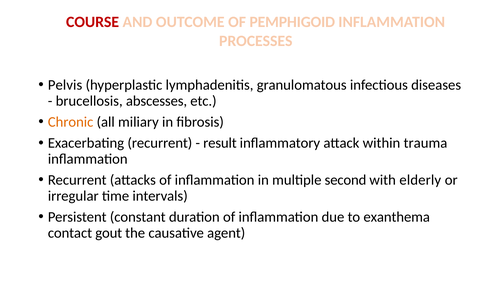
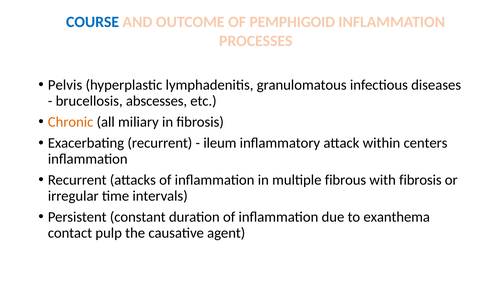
COURSE colour: red -> blue (93, 22)
result: result -> ileum (220, 143)
trauma: trauma -> centers (426, 143)
second: second -> fibrous (345, 180)
with elderly: elderly -> fibrosis (420, 180)
gout: gout -> pulp (109, 233)
